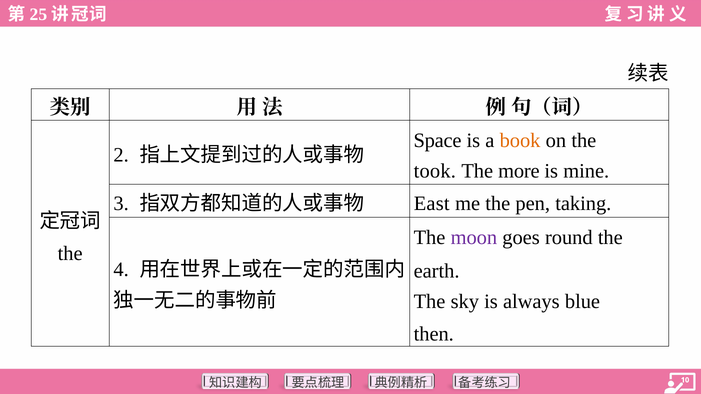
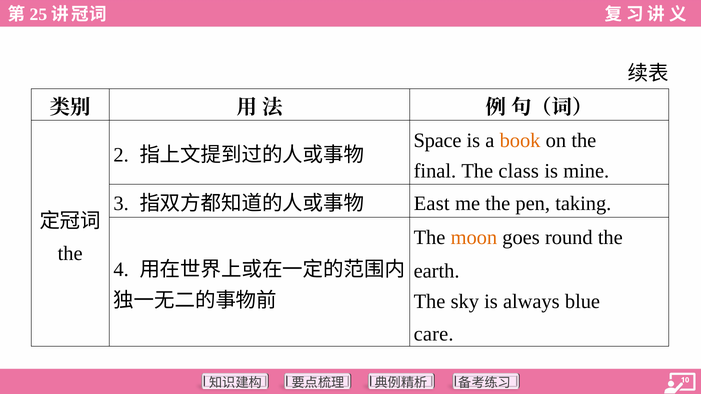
took: took -> final (435, 171)
more: more -> class (519, 171)
moon colour: purple -> orange (474, 238)
then: then -> care (434, 334)
